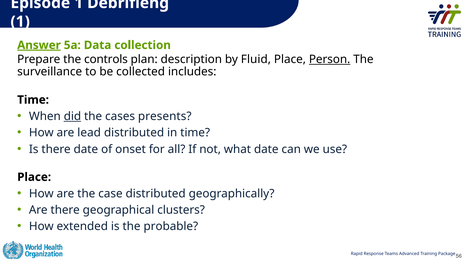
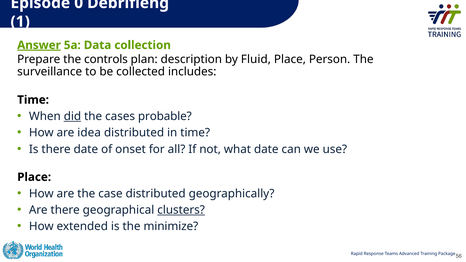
Episode 1: 1 -> 0 (79, 3)
Person underline: present -> none (330, 59)
presents: presents -> probable (165, 116)
lead: lead -> idea (89, 133)
clusters underline: none -> present (181, 210)
probable: probable -> minimize (171, 227)
